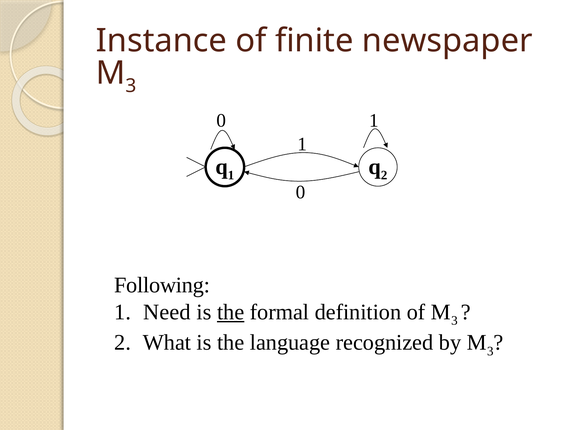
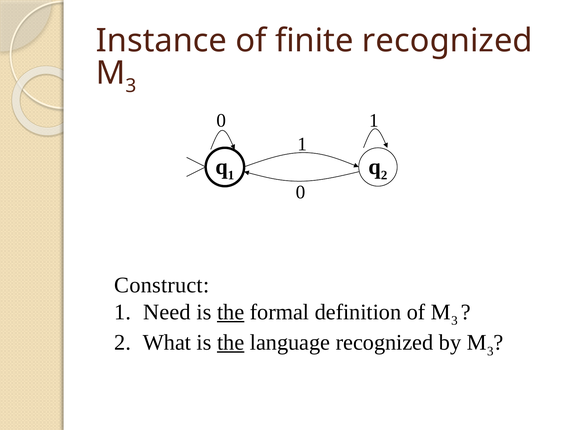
finite newspaper: newspaper -> recognized (447, 41)
Following: Following -> Construct (162, 286)
the underline: none -> present (231, 343)
